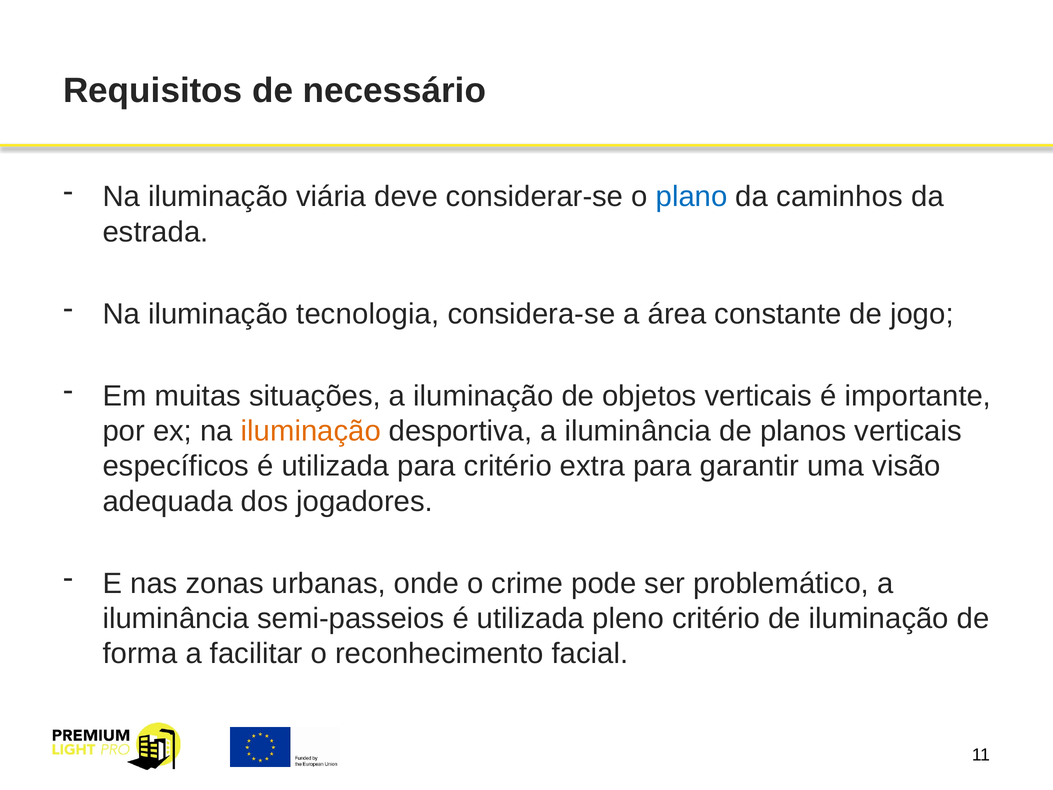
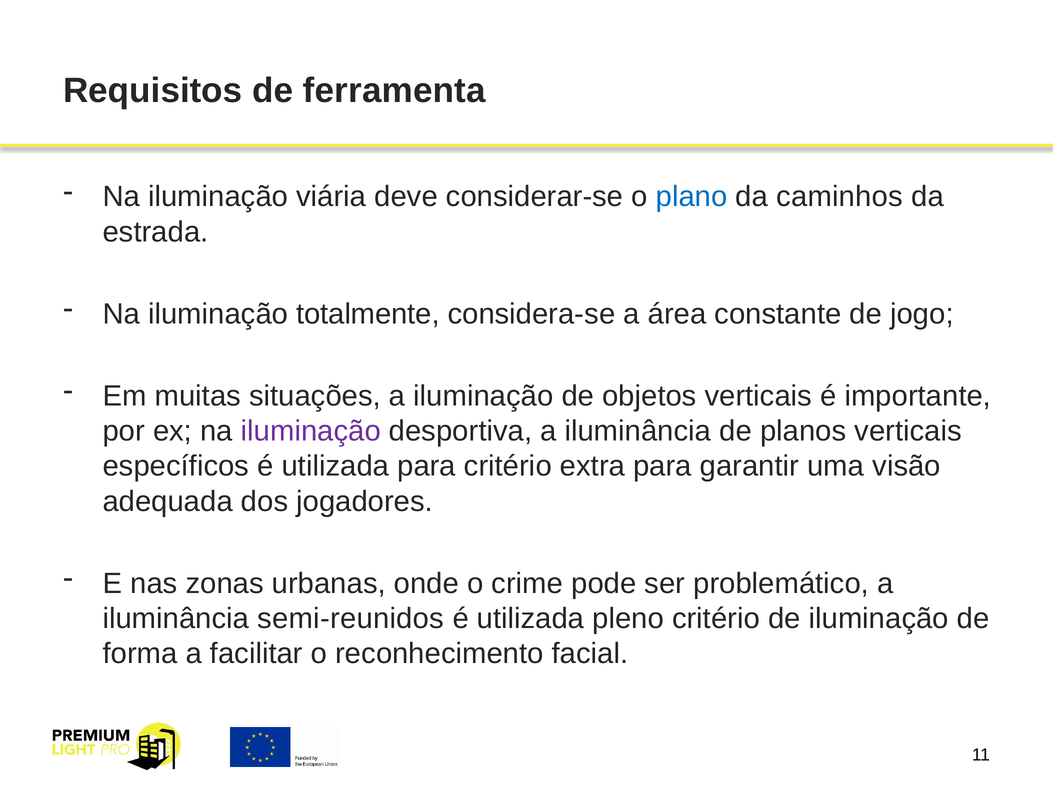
necessário: necessário -> ferramenta (394, 91)
tecnologia: tecnologia -> totalmente (368, 314)
iluminação colour: orange -> purple (311, 431)
semi-passeios: semi-passeios -> semi-reunidos (351, 618)
